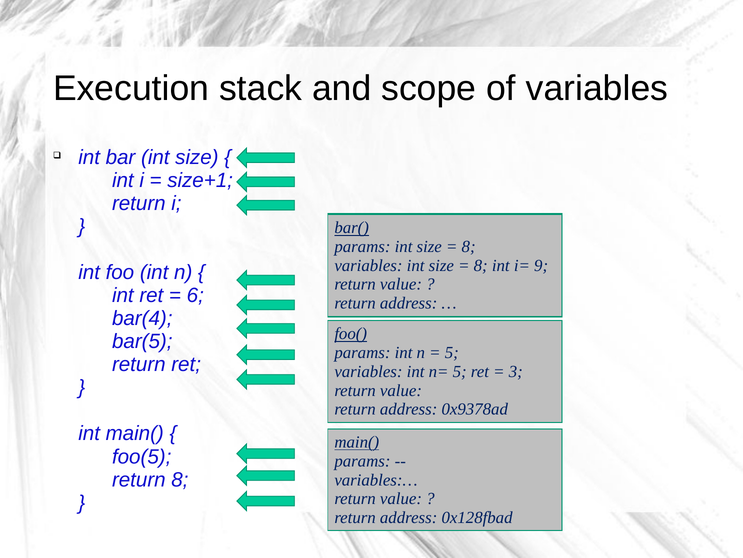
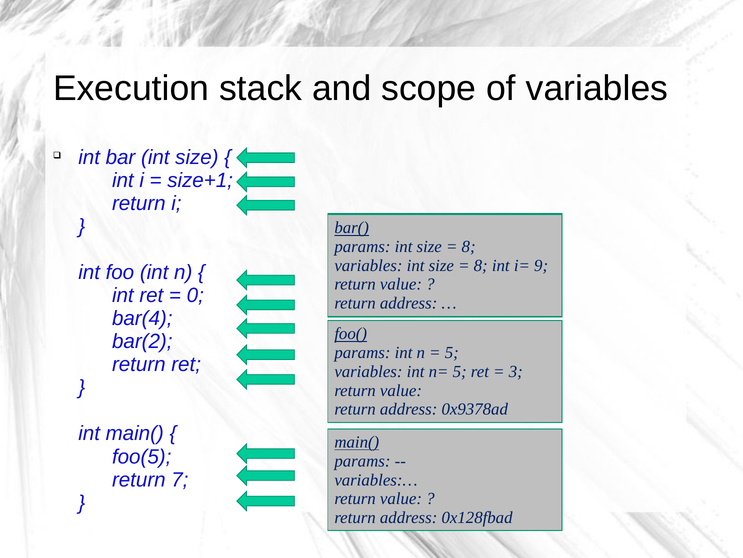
6: 6 -> 0 (195, 295)
bar(5: bar(5 -> bar(2 (142, 341)
return 8: 8 -> 7 (180, 479)
